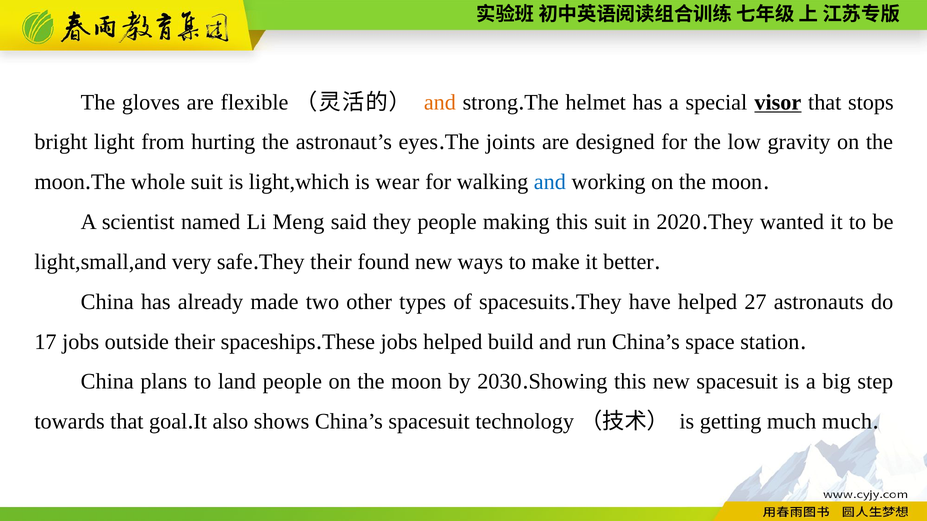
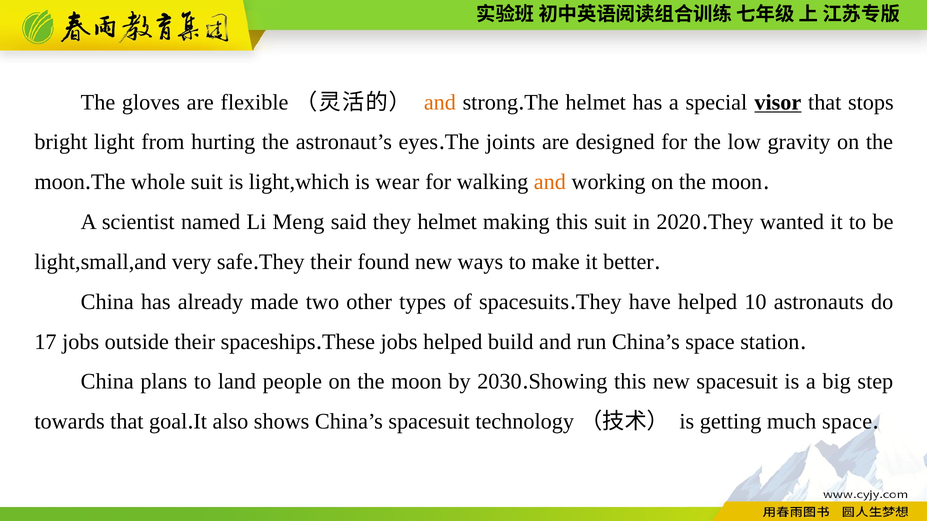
and colour: blue -> orange (550, 182)
they people: people -> helmet (447, 222)
27: 27 -> 10 (755, 302)
much much: much -> space (847, 422)
